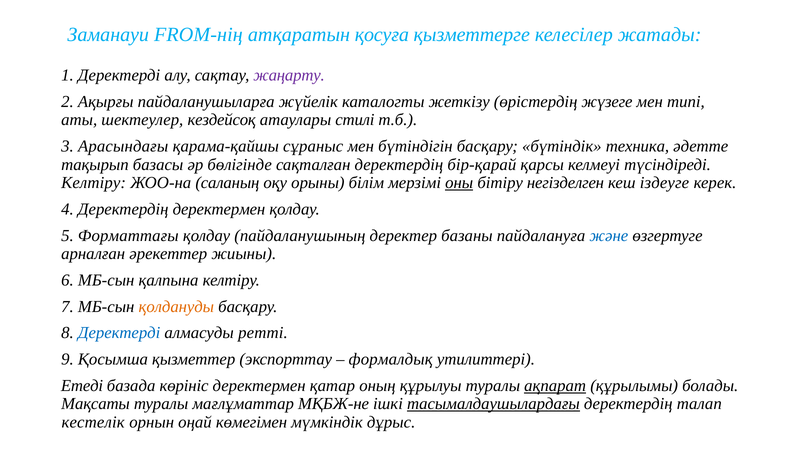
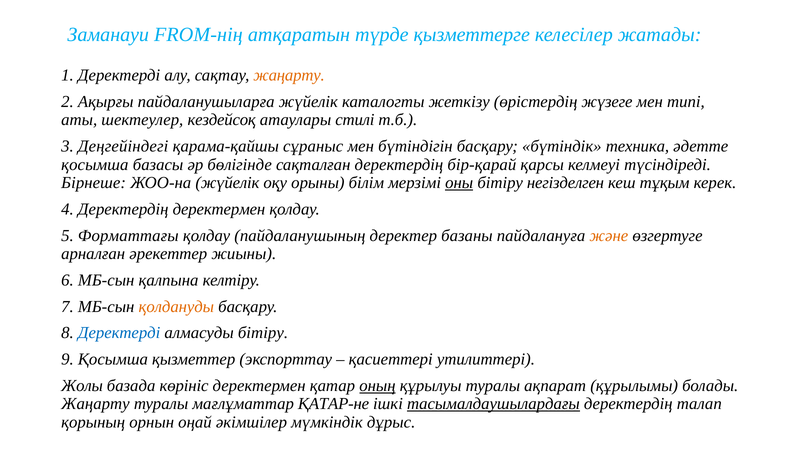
қосуға: қосуға -> түрде (382, 34)
жаңарту colour: purple -> orange (289, 75)
Арасындағы: Арасындағы -> Деңгейіндегі (123, 146)
тақырып: тақырып -> қосымша (95, 164)
Келтіру: Келтіру -> Бірнеше (94, 182)
ЖОО-на саланың: саланың -> жүйелік (227, 182)
іздеуге: іздеуге -> тұқым (665, 182)
және colour: blue -> orange (609, 235)
алмасуды ретті: ретті -> бітіру (263, 333)
формалдық: формалдық -> қасиеттері (391, 359)
Етеді: Етеді -> Жолы (82, 386)
оның underline: none -> present (377, 386)
ақпарат underline: present -> none (555, 386)
Мақсаты: Мақсаты -> Жаңарту (95, 404)
МҚБЖ-не: МҚБЖ-не -> ҚАТАР-не (334, 404)
кестелік: кестелік -> қорының (93, 422)
көмегімен: көмегімен -> әкімшілер (251, 422)
